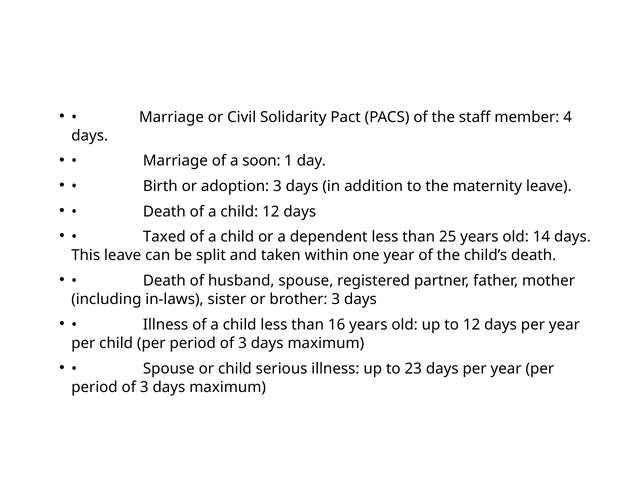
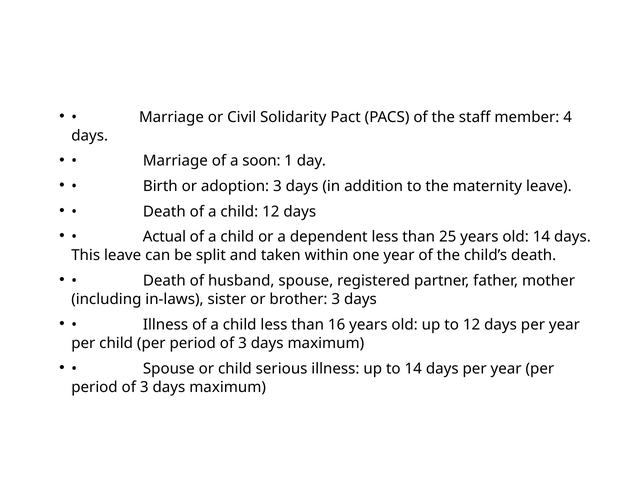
Taxed: Taxed -> Actual (164, 237)
to 23: 23 -> 14 (413, 369)
